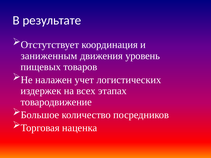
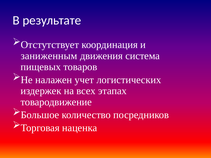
уровень: уровень -> система (143, 56)
